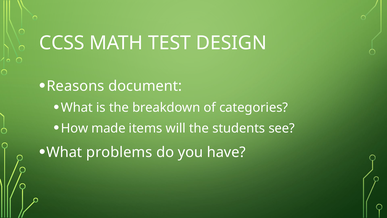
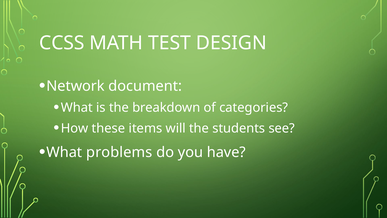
Reasons: Reasons -> Network (76, 86)
made: made -> these (108, 128)
